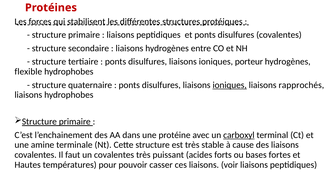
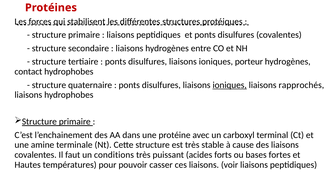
flexible: flexible -> contact (28, 72)
carboxyl underline: present -> none (239, 135)
un covalentes: covalentes -> conditions (114, 155)
